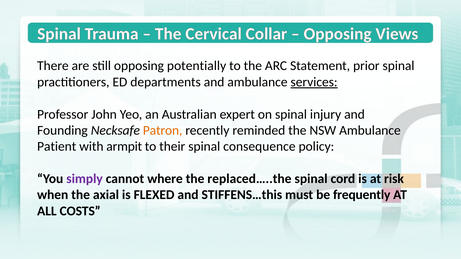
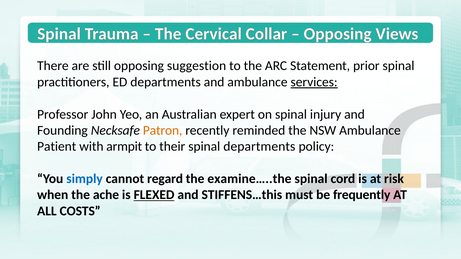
potentially: potentially -> suggestion (197, 66)
spinal consequence: consequence -> departments (259, 147)
simply colour: purple -> blue (85, 179)
where: where -> regard (165, 179)
replaced…..the: replaced…..the -> examine…..the (249, 179)
axial: axial -> ache (106, 195)
FLEXED underline: none -> present (154, 195)
